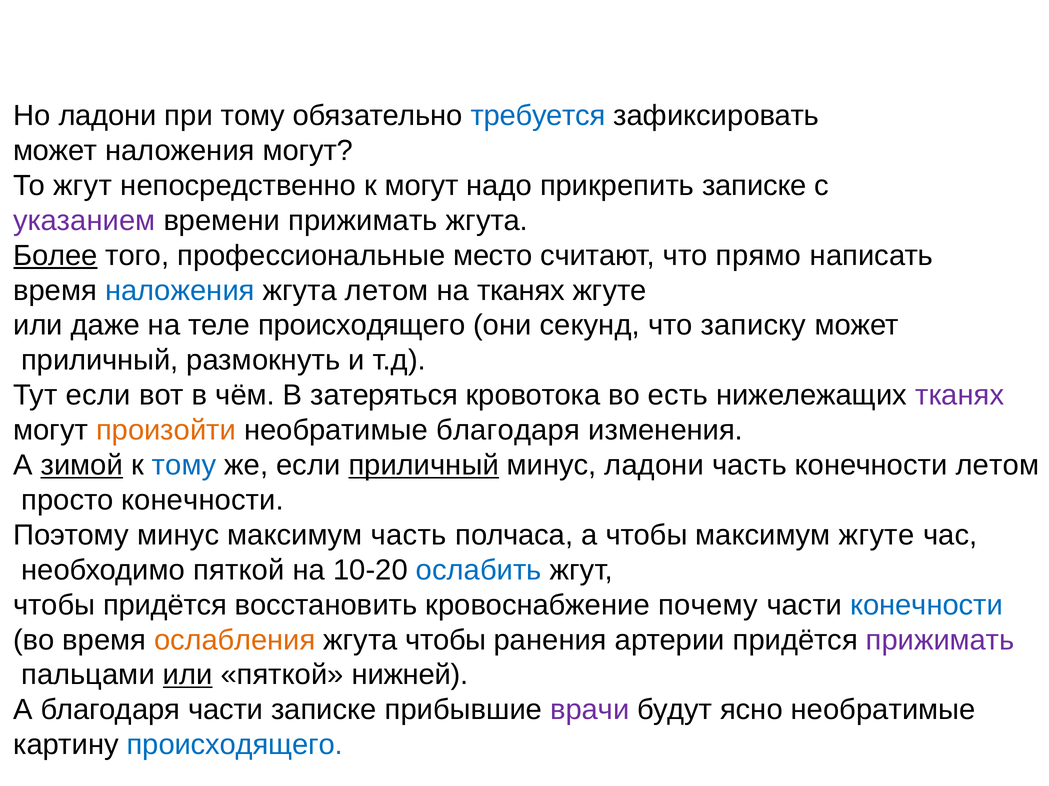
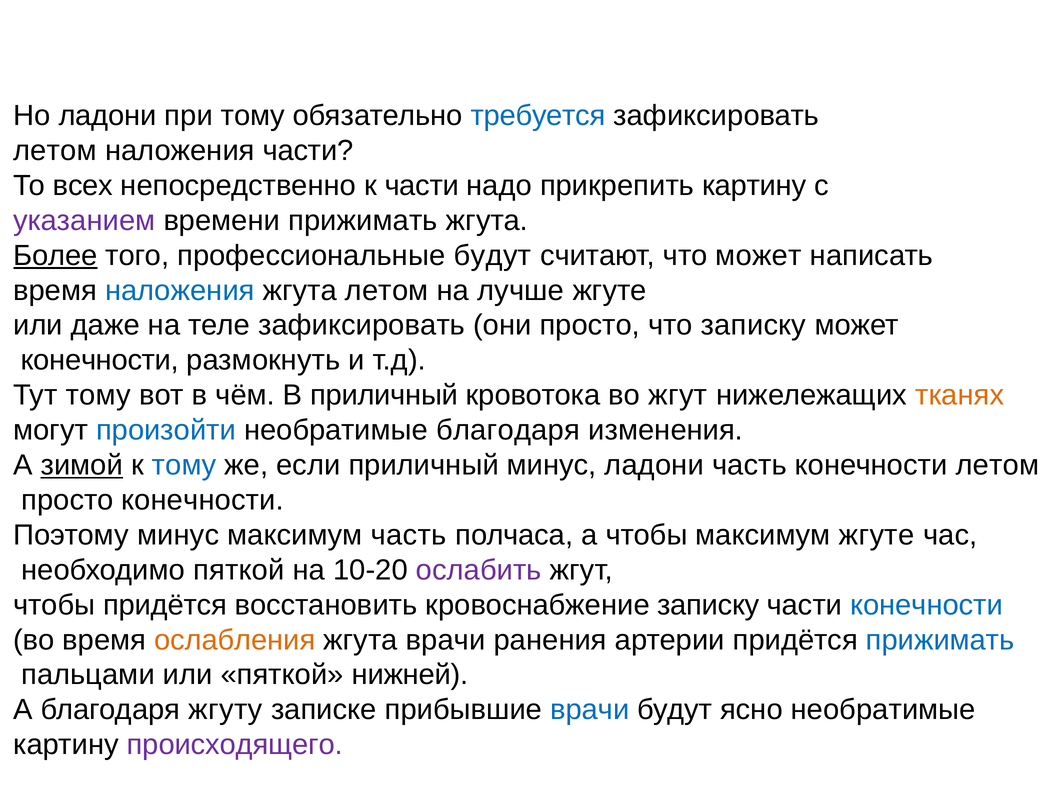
может: может -> летом (55, 151)
наложения могут: могут -> части (308, 151)
То жгут: жгут -> всех (83, 186)
к могут: могут -> части (422, 186)
прикрепить записке: записке -> картину (754, 186)
профессиональные место: место -> будут (493, 256)
что прямо: прямо -> может (759, 256)
на тканях: тканях -> лучше (521, 291)
теле происходящего: происходящего -> зафиксировать (362, 326)
они секунд: секунд -> просто (590, 326)
приличный: приличный -> конечности (100, 361)
Тут если: если -> тому (98, 396)
В затеряться: затеряться -> приличный (384, 396)
во есть: есть -> жгут (678, 396)
тканях colour: purple -> orange (960, 396)
произойти colour: orange -> blue (166, 431)
приличный underline: present -> none (424, 466)
ослабить colour: blue -> purple (479, 571)
кровоснабжение почему: почему -> записку (708, 606)
жгута чтобы: чтобы -> врачи (446, 641)
прижимать colour: purple -> blue (940, 641)
или underline: present -> none (188, 675)
благодаря части: части -> жгуту (225, 710)
врачи colour: purple -> blue (590, 710)
происходящего colour: blue -> purple (235, 745)
